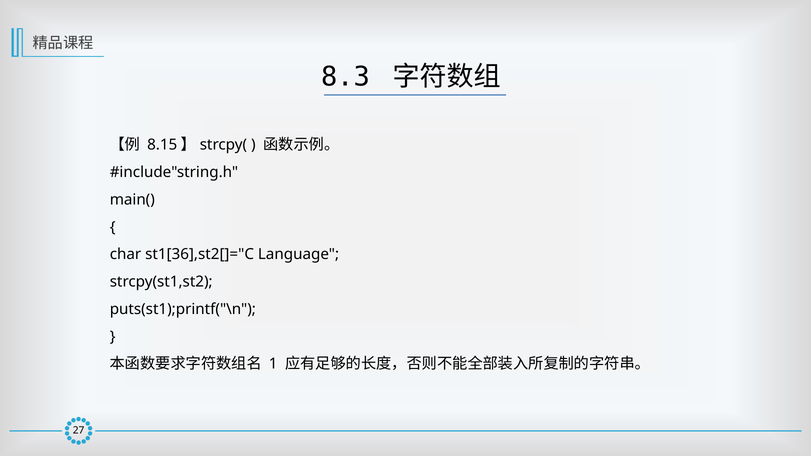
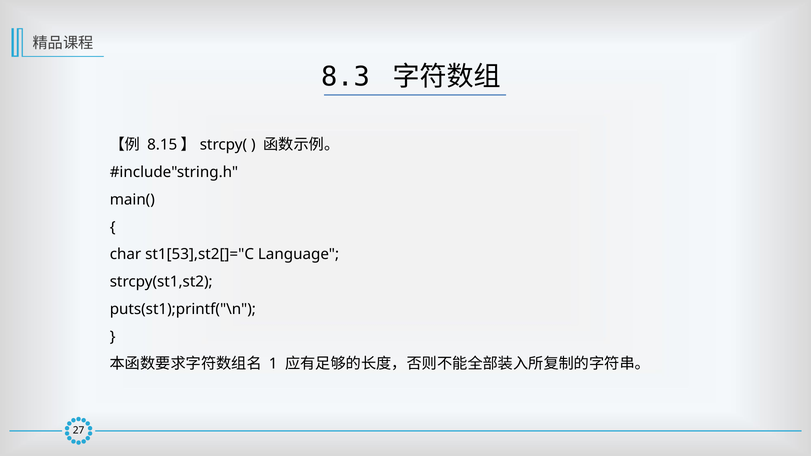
st1[36],st2[]="C: st1[36],st2[]="C -> st1[53],st2[]="C (200, 255)
